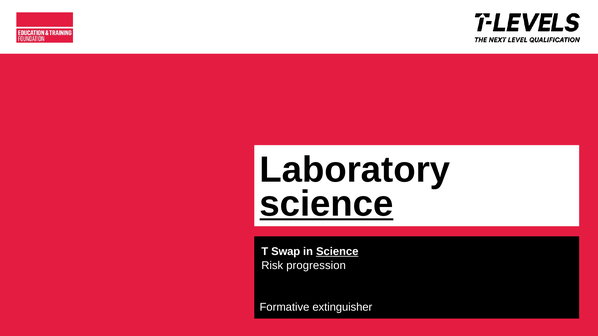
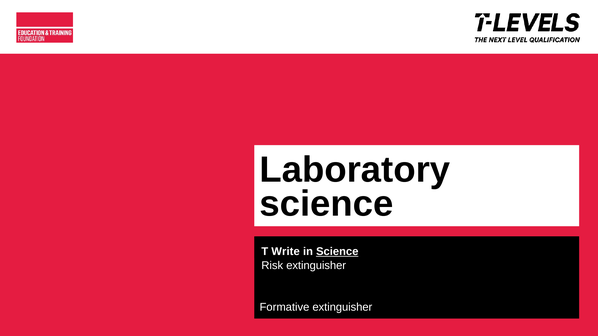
science underline: present -> none (327, 204)
Swap: Swap -> Write (286, 252)
Risk progression: progression -> extinguisher (316, 266)
